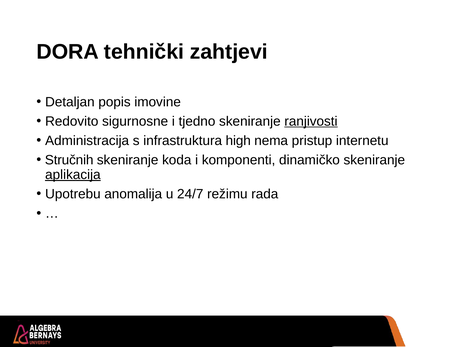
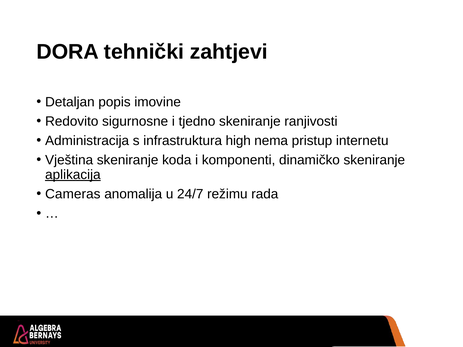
ranjivosti underline: present -> none (311, 121)
Stručnih: Stručnih -> Vještina (69, 160)
Upotrebu: Upotrebu -> Cameras (73, 194)
